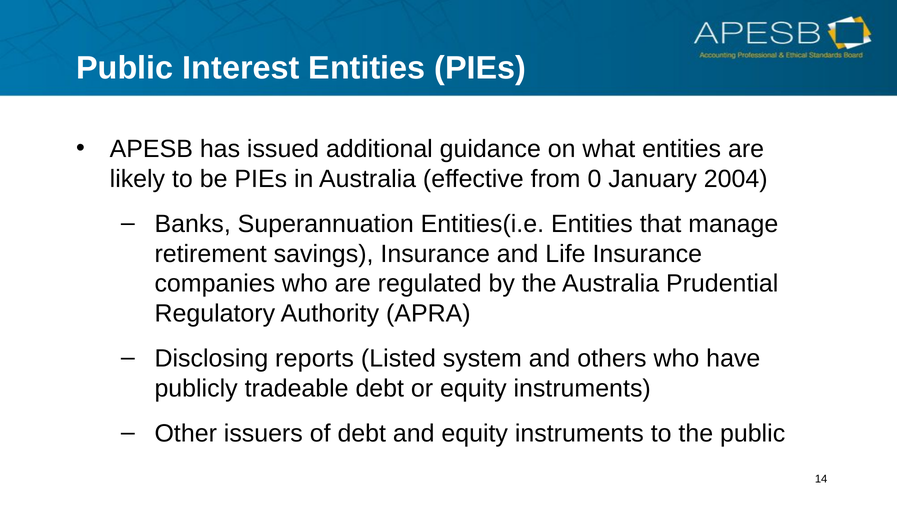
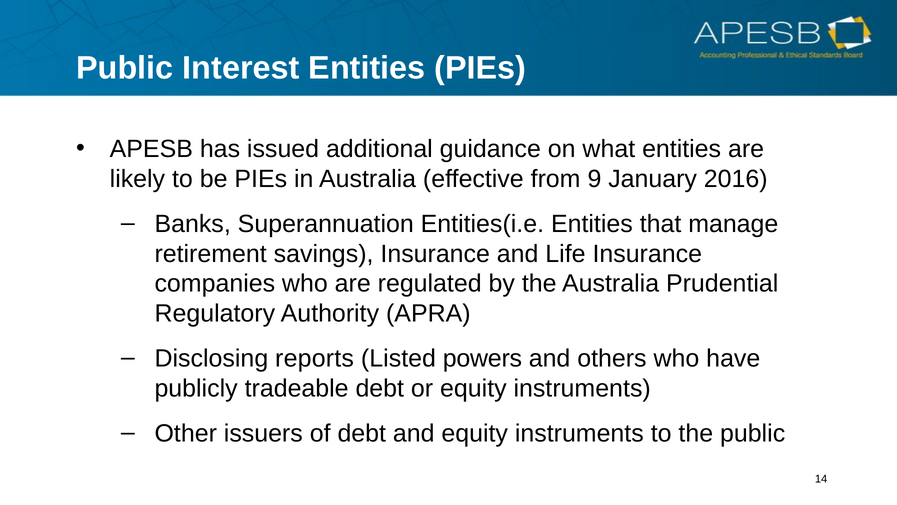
0: 0 -> 9 (594, 179)
2004: 2004 -> 2016 (736, 179)
system: system -> powers (482, 358)
